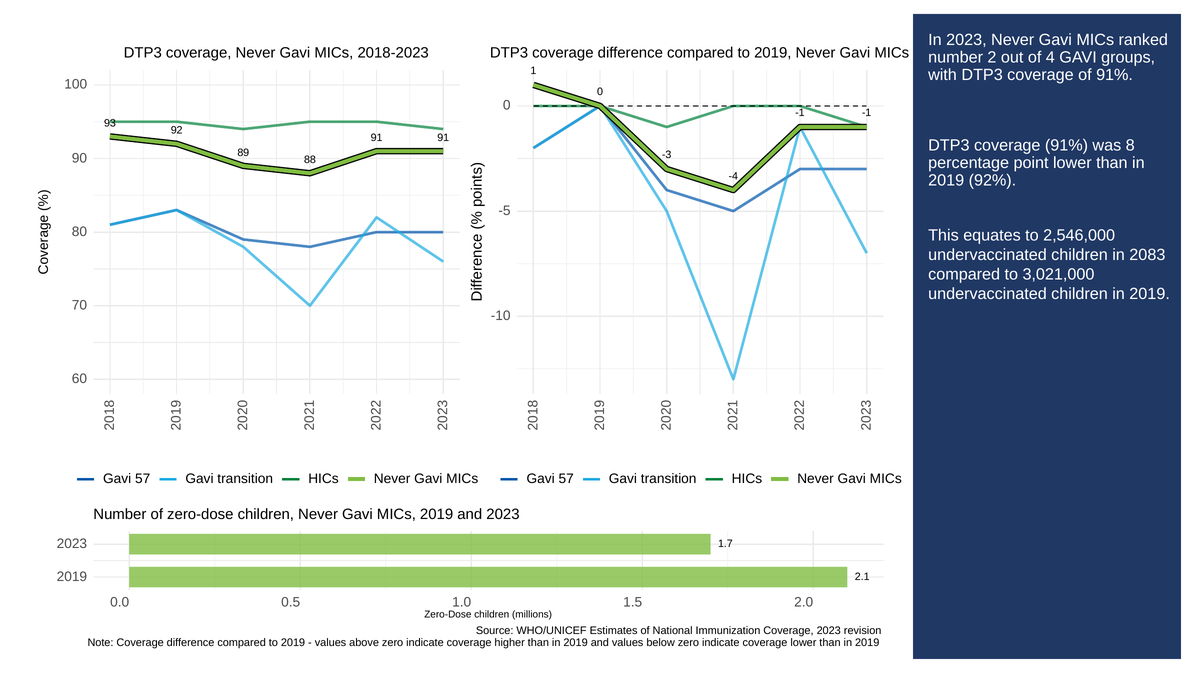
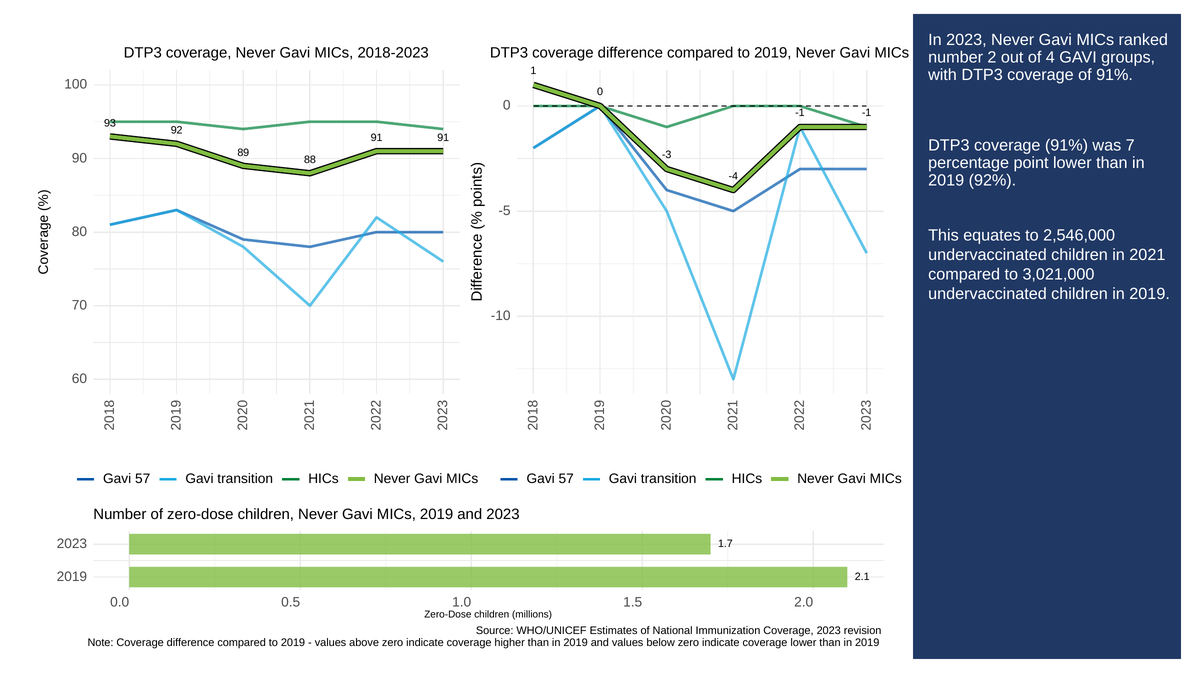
was 8: 8 -> 7 (1130, 145)
2083: 2083 -> 2021 (1147, 255)
